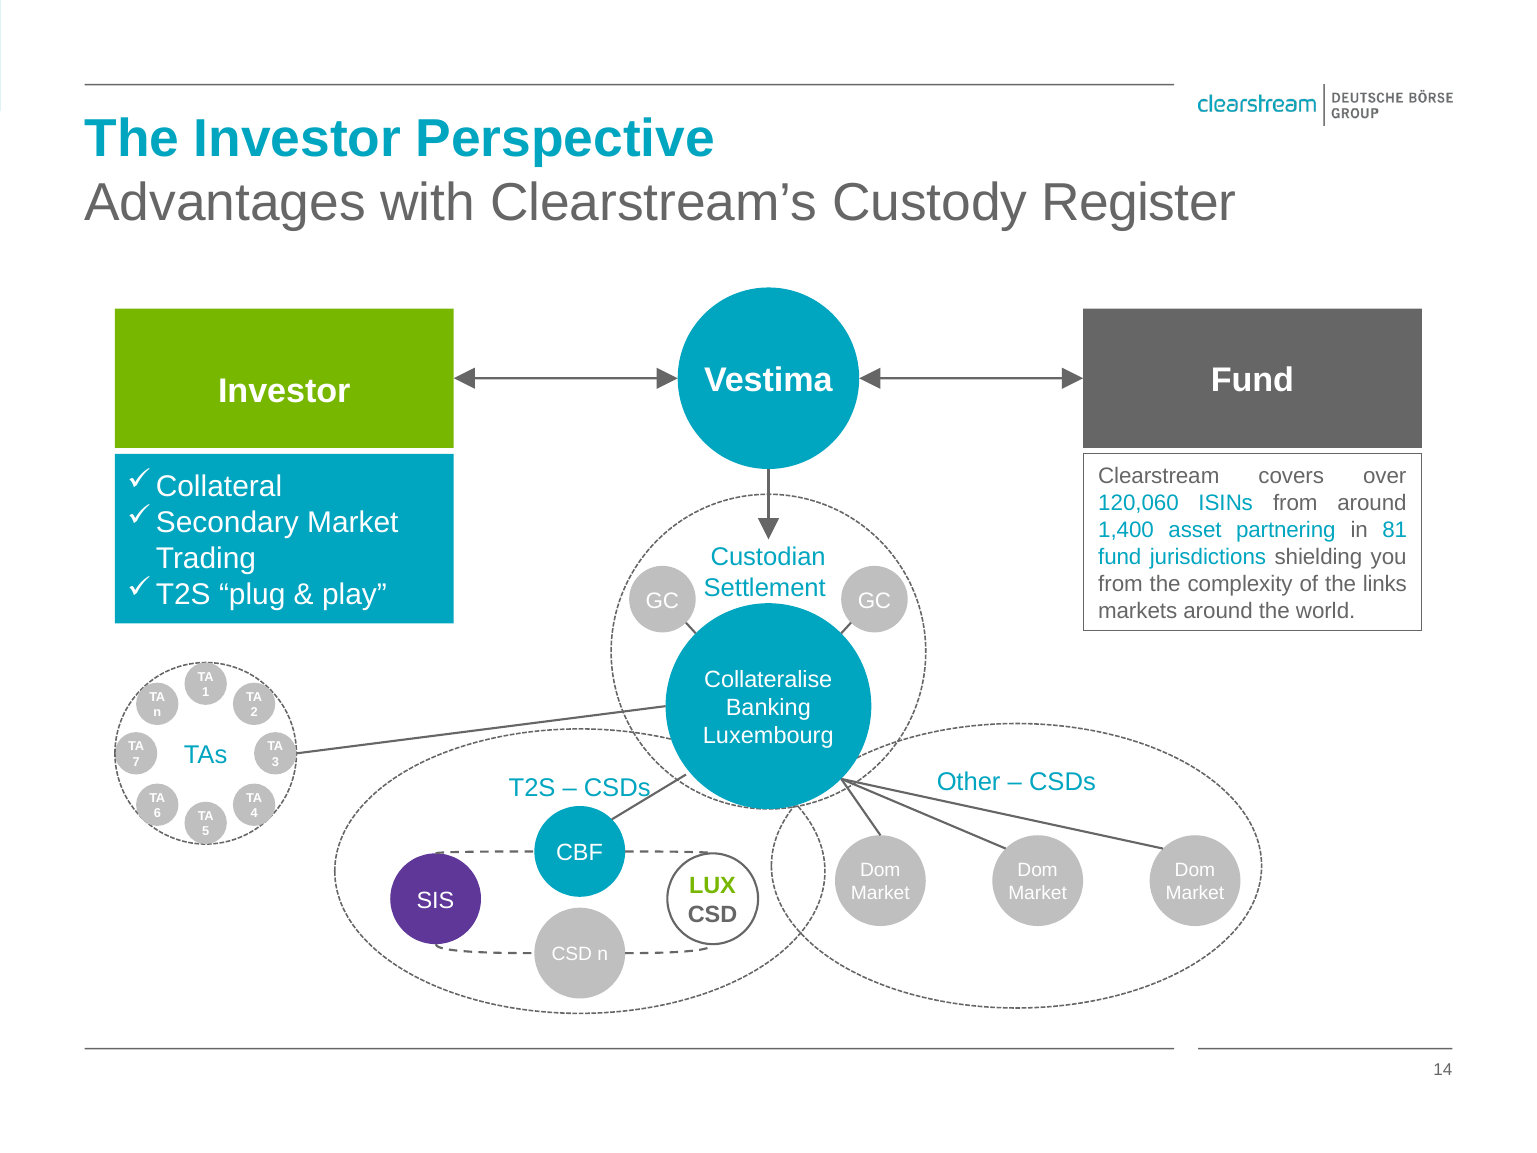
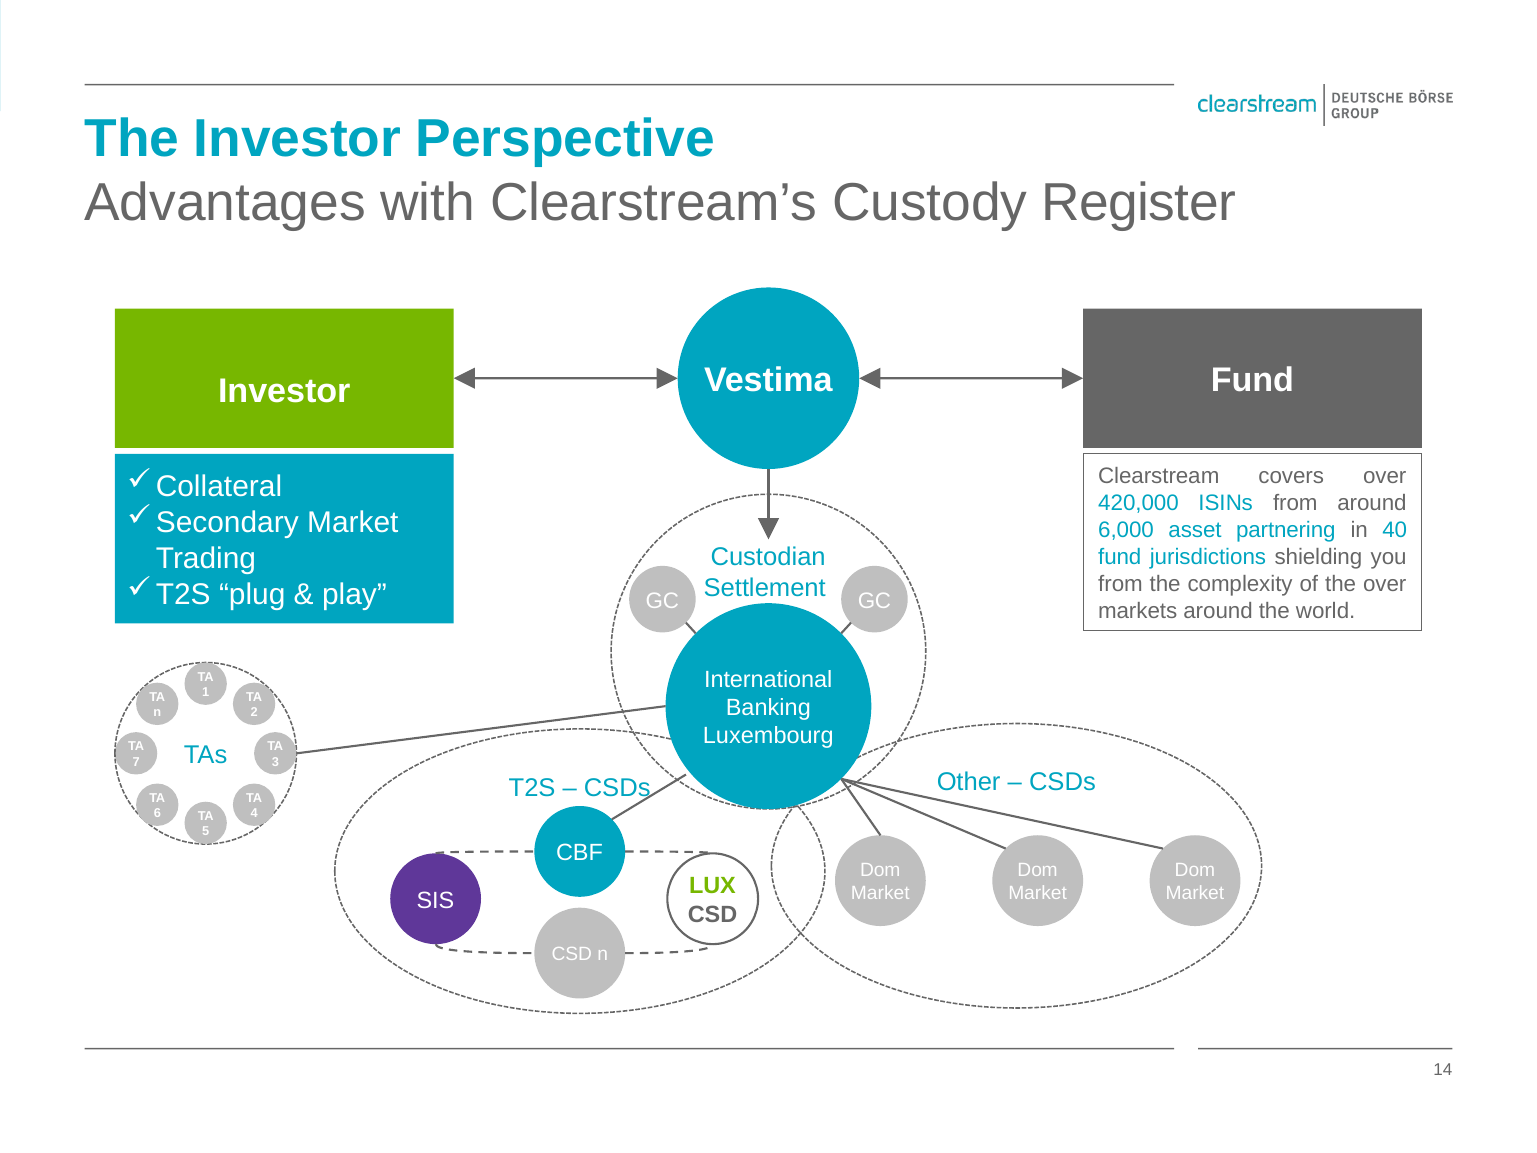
120,060: 120,060 -> 420,000 (1139, 503)
1,400: 1,400 -> 6,000 (1126, 530)
81: 81 -> 40 (1395, 530)
the links: links -> over (1385, 584)
Collateralise: Collateralise -> International (768, 679)
